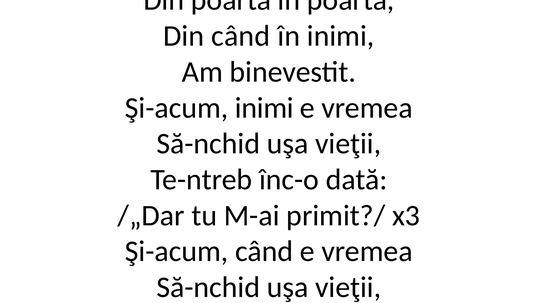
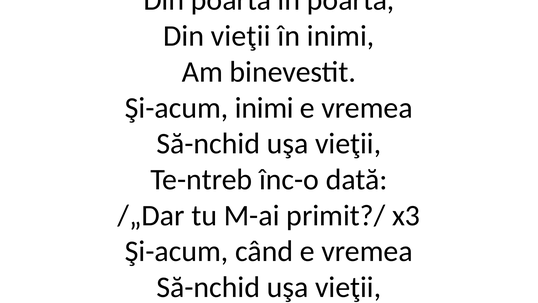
Din când: când -> vieţii (241, 36)
